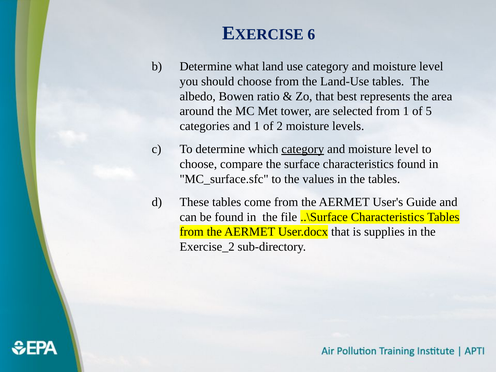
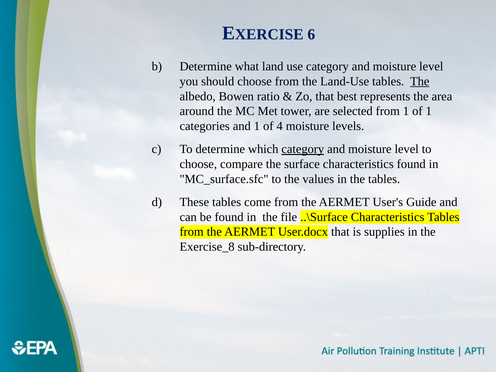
The underline: none -> present (420, 81)
of 5: 5 -> 1 (429, 111)
2: 2 -> 4 (280, 126)
Exercise_2: Exercise_2 -> Exercise_8 (207, 247)
